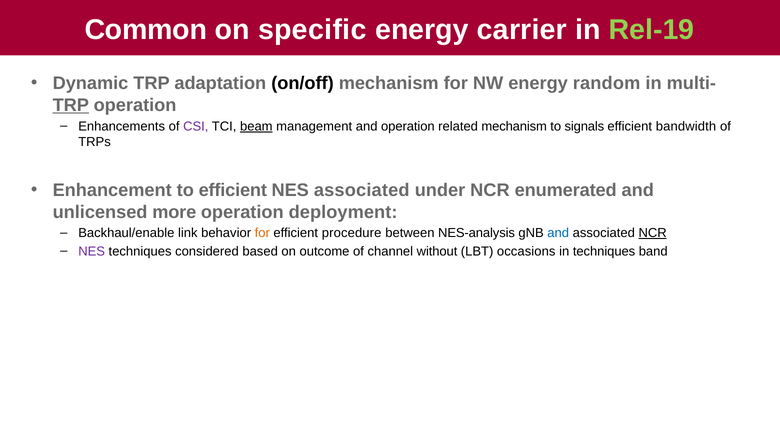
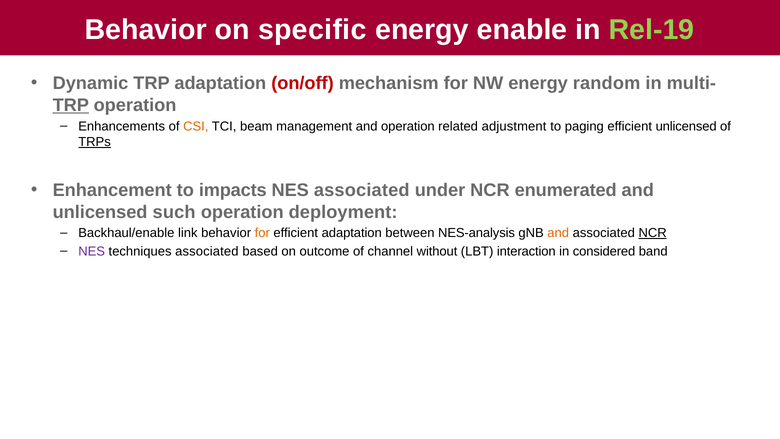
Common: Common -> Behavior (146, 30)
carrier: carrier -> enable (522, 30)
on/off colour: black -> red (302, 83)
CSI colour: purple -> orange (196, 126)
beam underline: present -> none (256, 126)
related mechanism: mechanism -> adjustment (514, 126)
signals: signals -> paging (584, 126)
efficient bandwidth: bandwidth -> unlicensed (686, 126)
TRPs underline: none -> present (95, 142)
to efficient: efficient -> impacts (233, 190)
more: more -> such (174, 212)
efficient procedure: procedure -> adaptation (352, 233)
and colour: blue -> orange (558, 233)
techniques considered: considered -> associated (207, 251)
occasions: occasions -> interaction (526, 251)
in techniques: techniques -> considered (604, 251)
